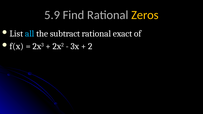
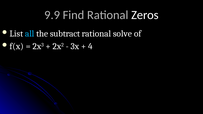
5.9: 5.9 -> 9.9 (52, 15)
Zeros colour: yellow -> white (145, 15)
exact: exact -> solve (122, 34)
2: 2 -> 4 (90, 46)
